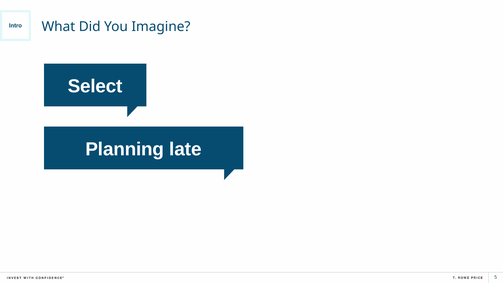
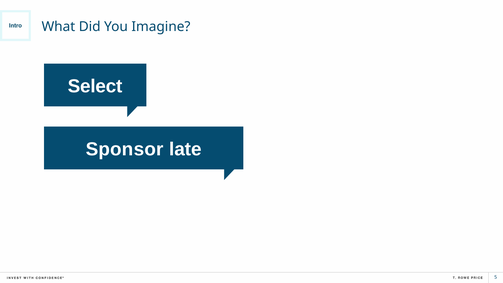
Planning: Planning -> Sponsor (125, 149)
